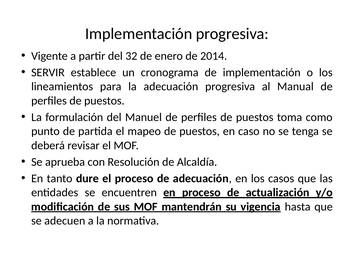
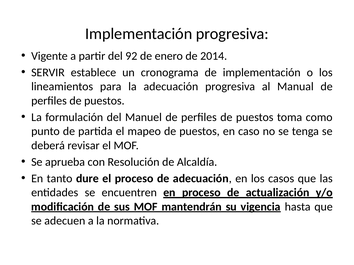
32: 32 -> 92 (131, 56)
